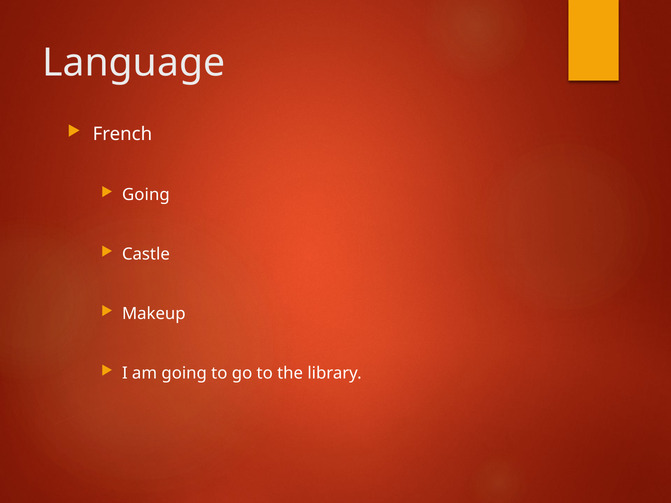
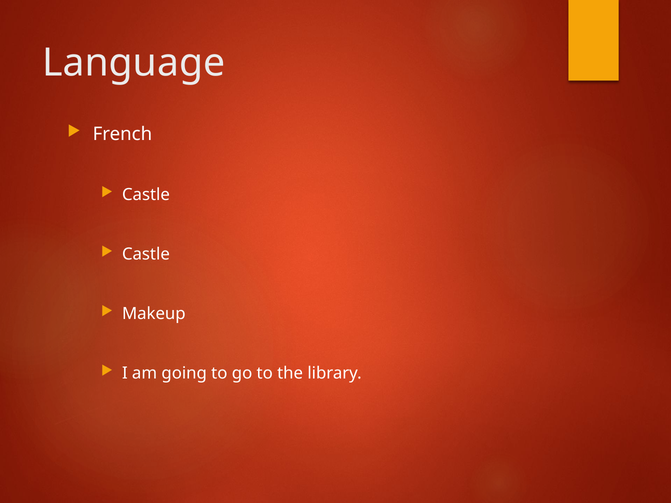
Going: Going -> Castle (146, 195)
